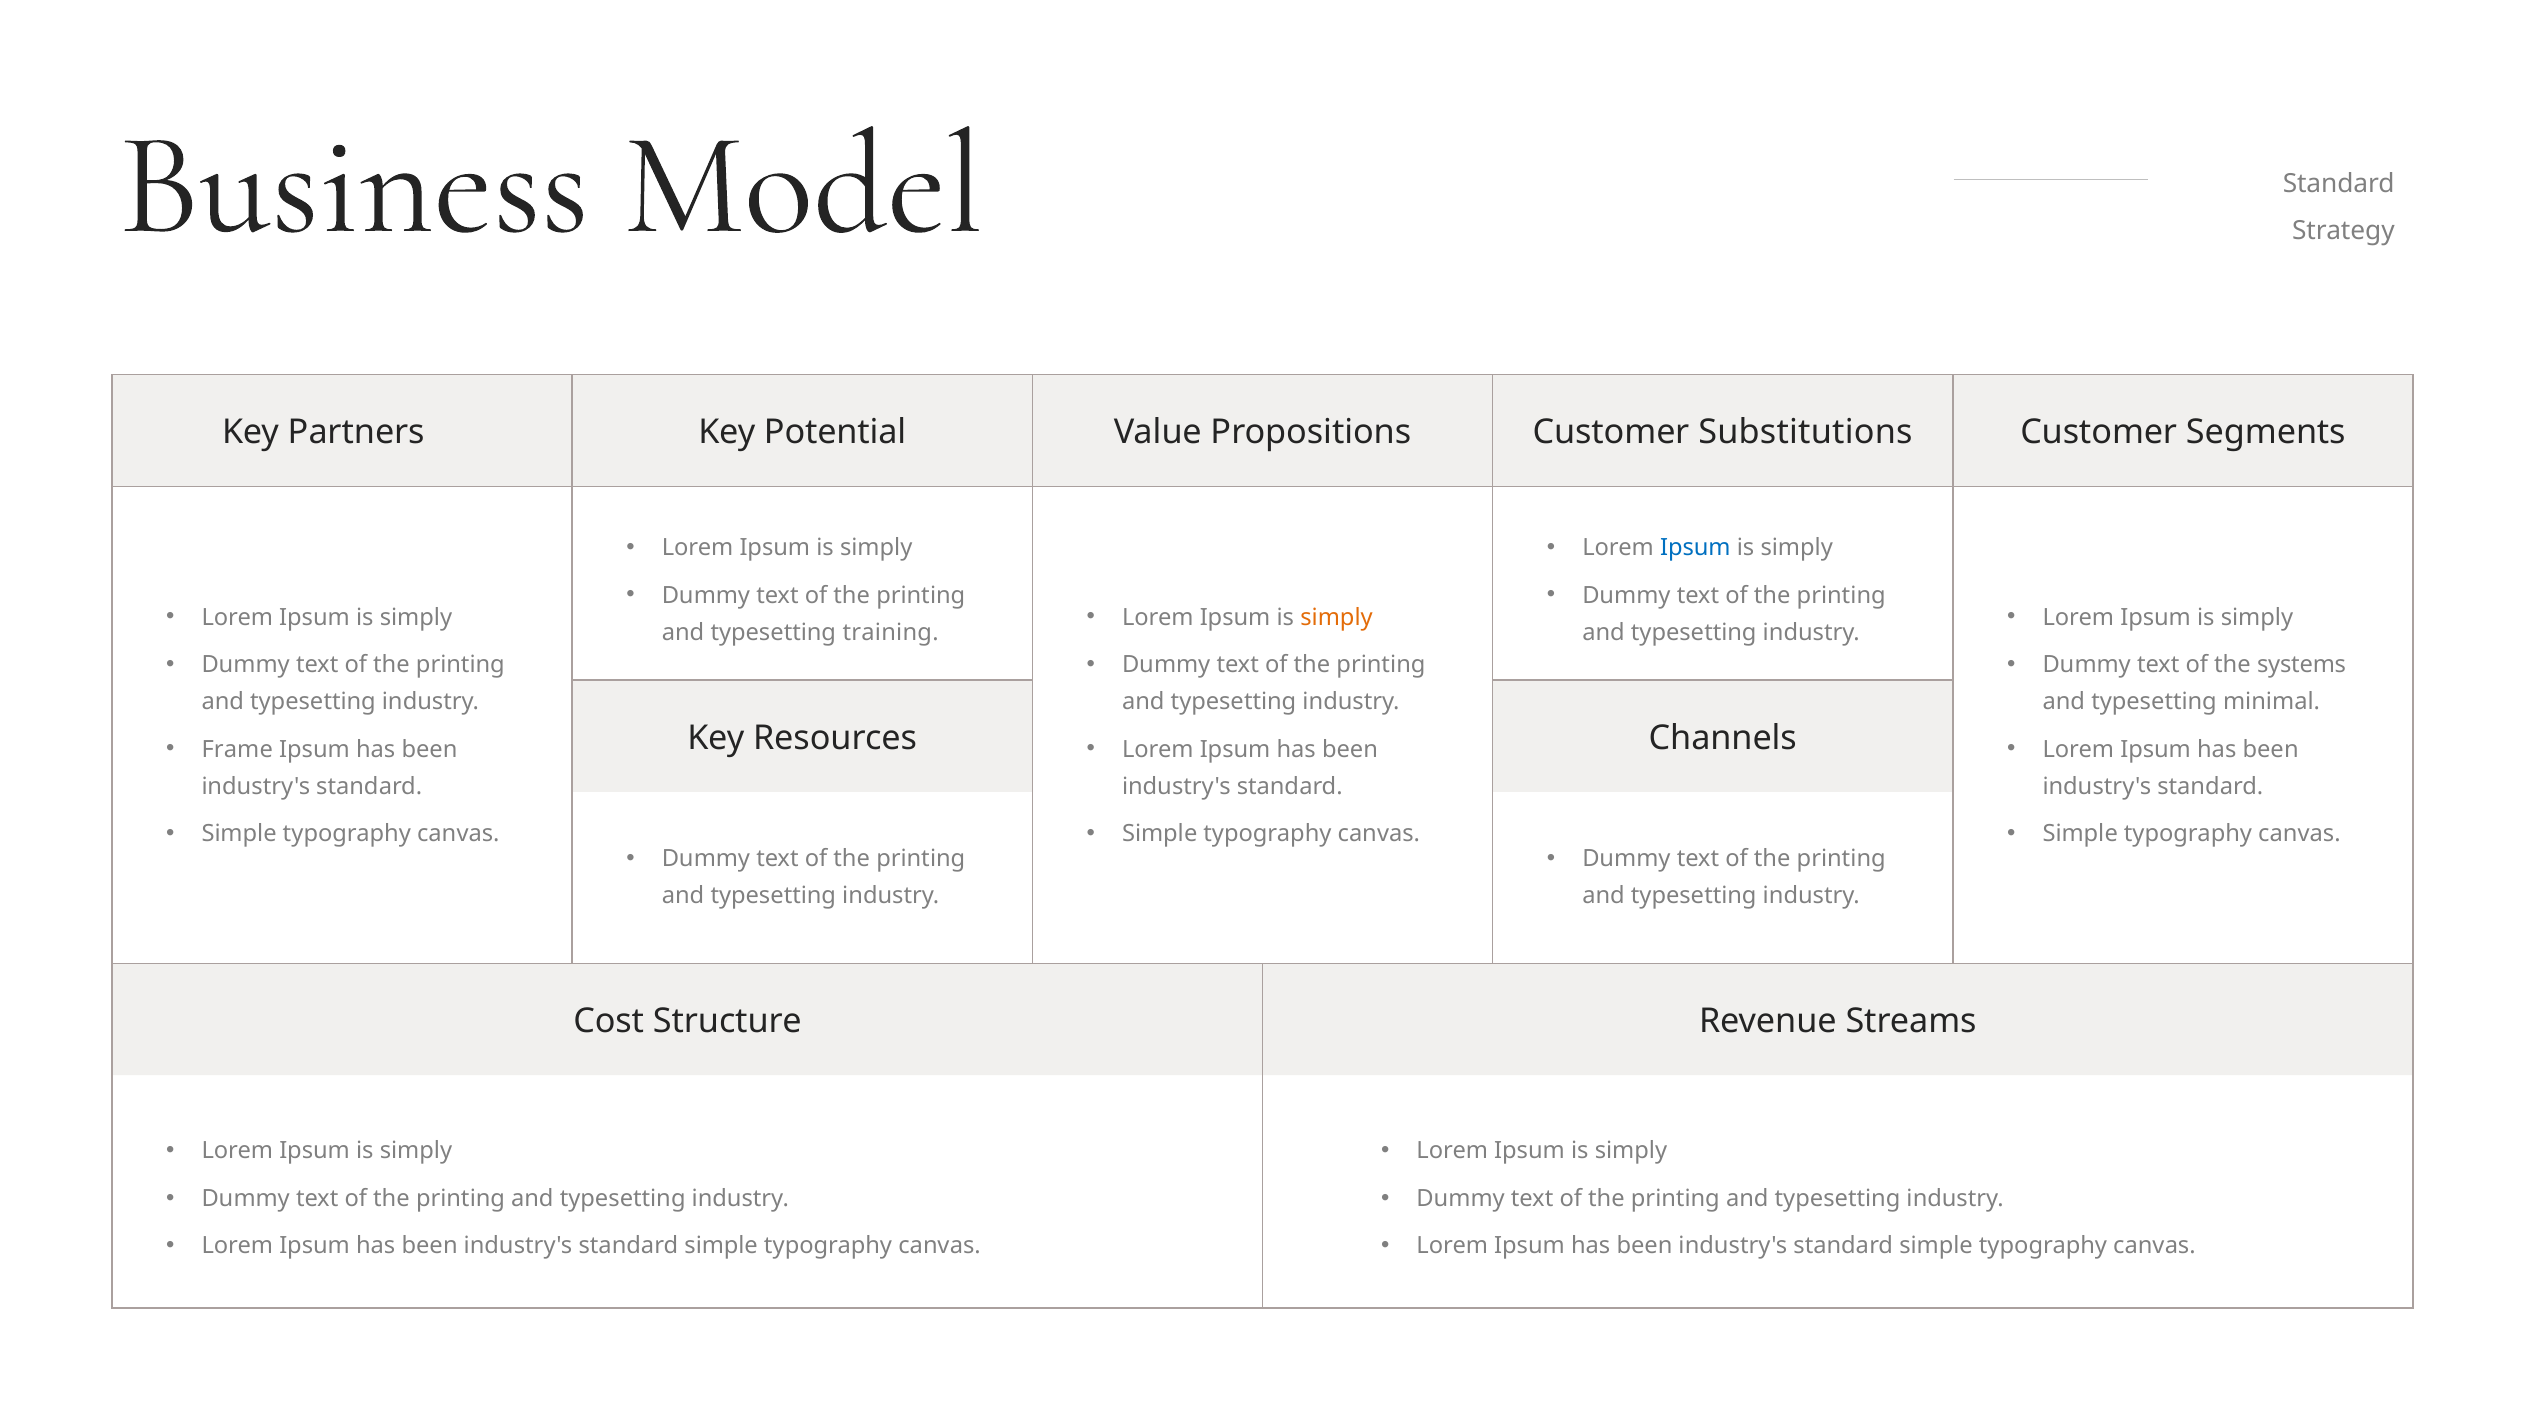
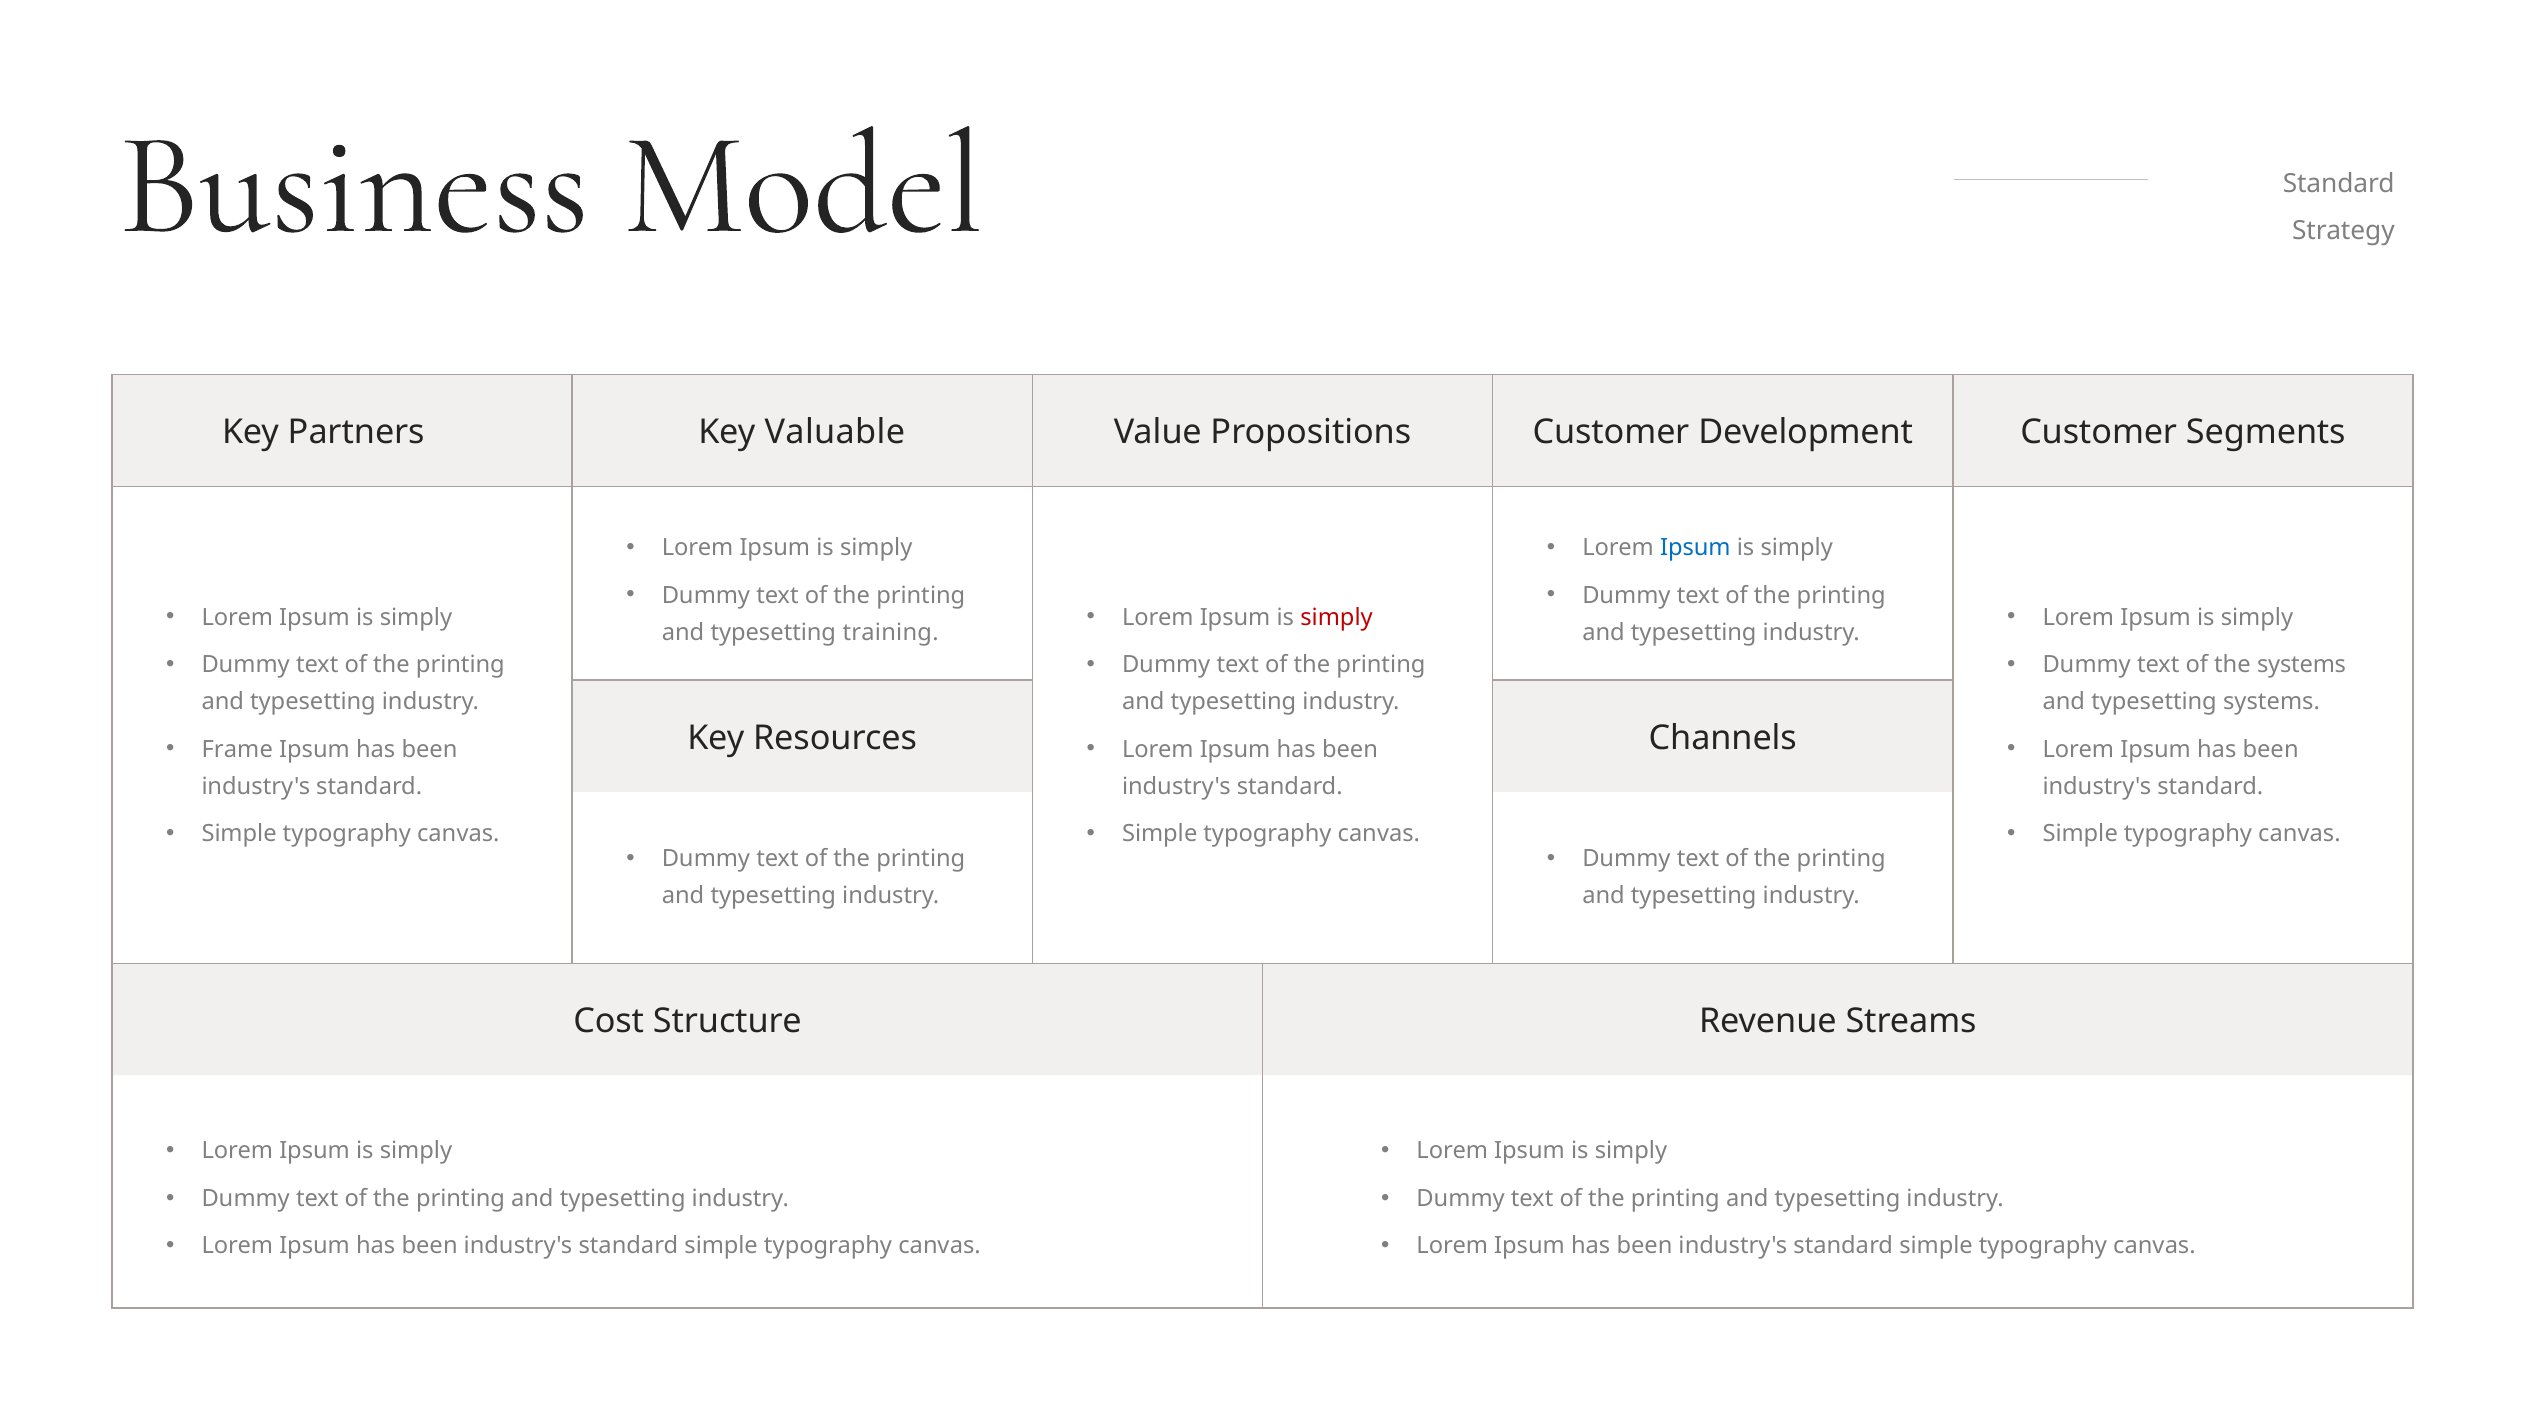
Potential: Potential -> Valuable (835, 432)
Substitutions: Substitutions -> Development (1806, 432)
simply colour: orange -> red (1337, 617)
typesetting minimal: minimal -> systems (2272, 702)
